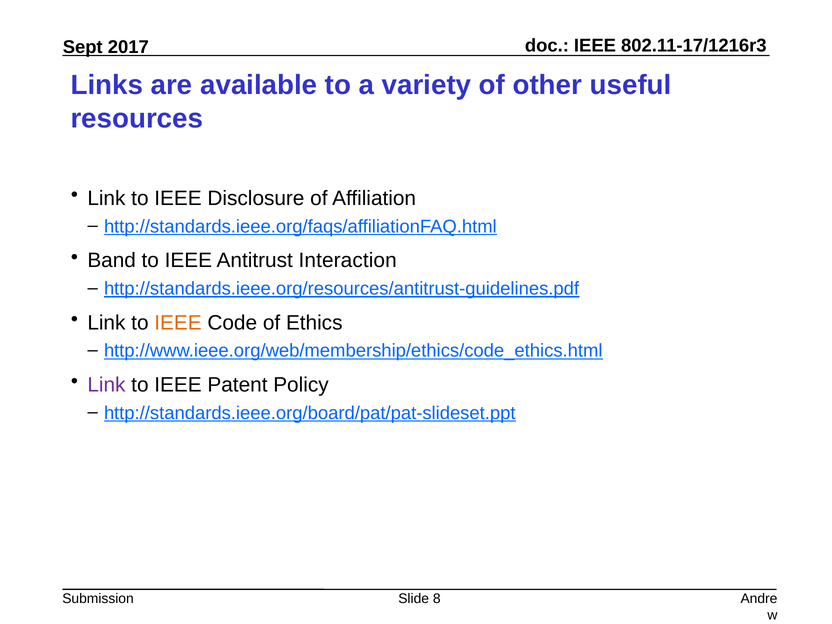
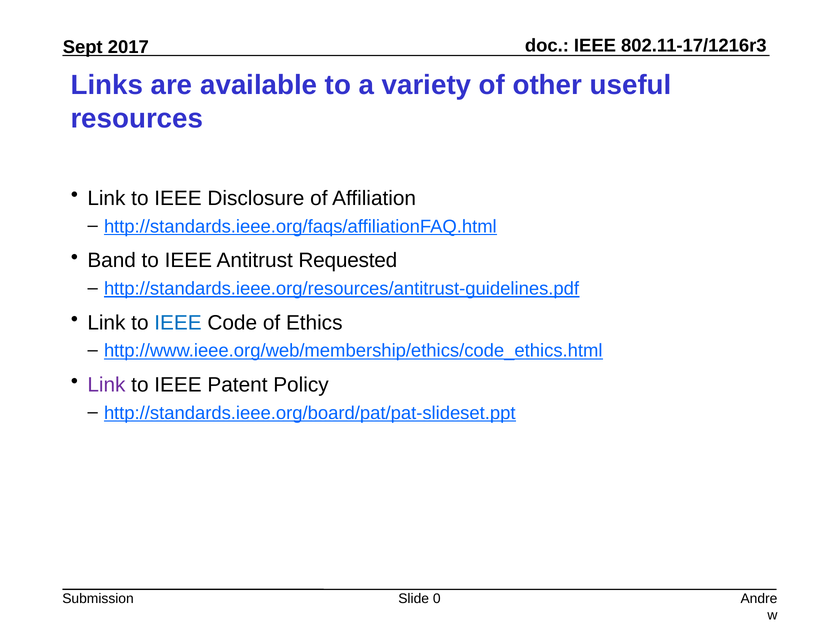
Interaction: Interaction -> Requested (348, 261)
IEEE colour: orange -> blue (178, 323)
8: 8 -> 0 (437, 598)
